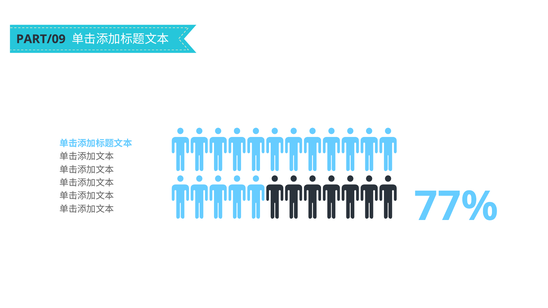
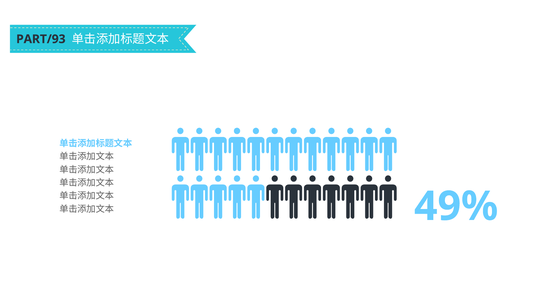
PART/09: PART/09 -> PART/93 (41, 39)
77%: 77% -> 49% (456, 207)
